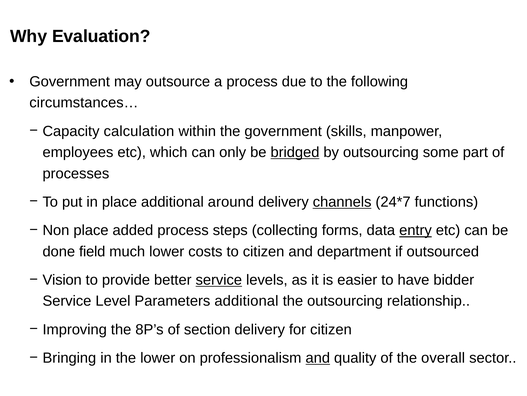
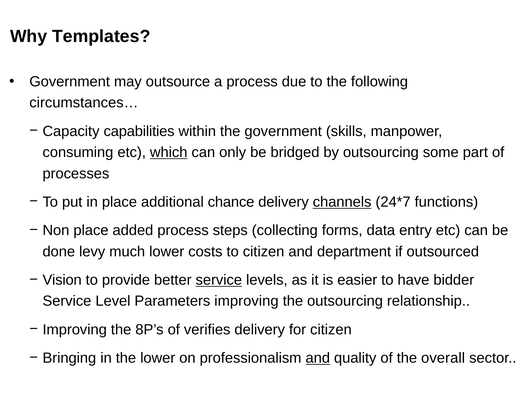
Evaluation: Evaluation -> Templates (101, 36)
calculation: calculation -> capabilities (139, 131)
employees: employees -> consuming (78, 152)
which underline: none -> present (169, 152)
bridged underline: present -> none (295, 152)
around: around -> chance (231, 202)
entry underline: present -> none (415, 230)
field: field -> levy (92, 251)
Parameters additional: additional -> improving (246, 301)
section: section -> verifies (207, 329)
